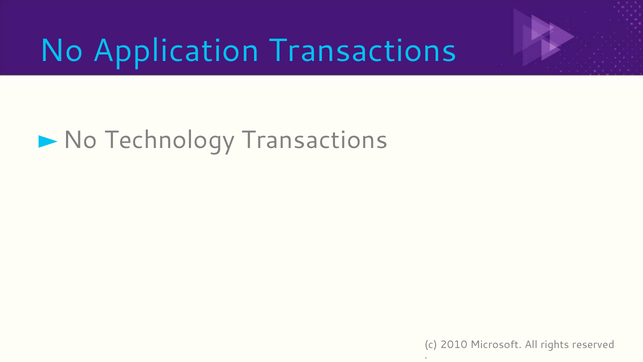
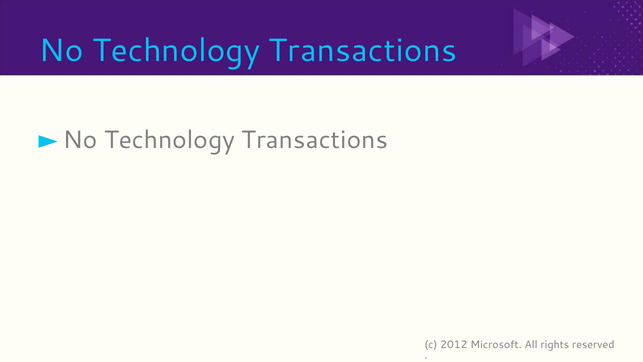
No Application: Application -> Technology (176, 50)
2010: 2010 -> 2012 (454, 344)
